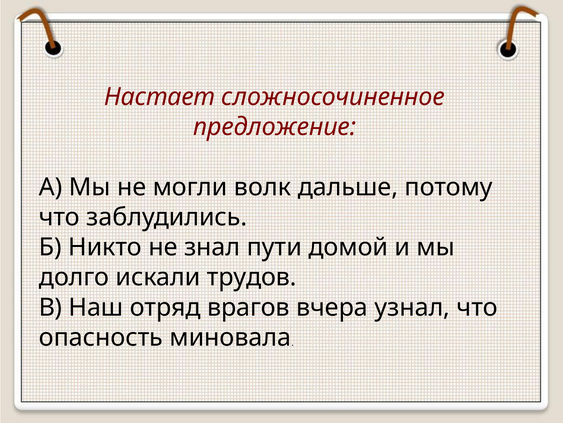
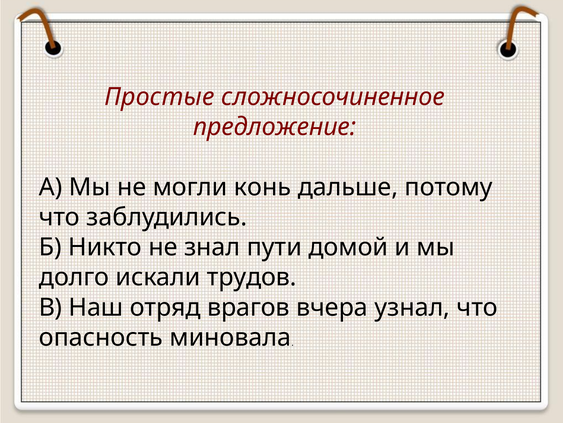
Настает: Настает -> Простые (159, 97)
волк: волк -> конь (263, 187)
